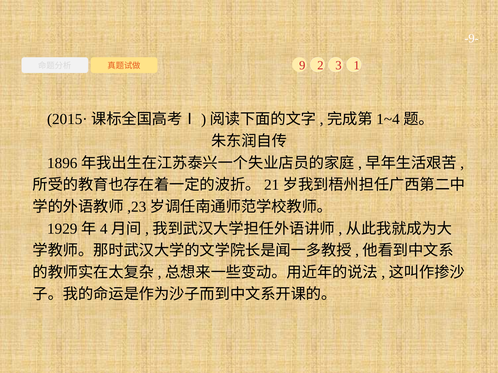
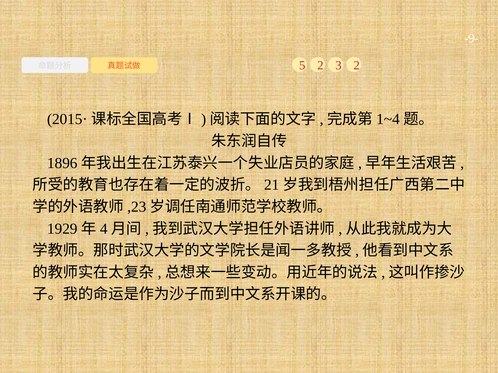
9: 9 -> 5 (302, 66)
3 1: 1 -> 2 (357, 66)
